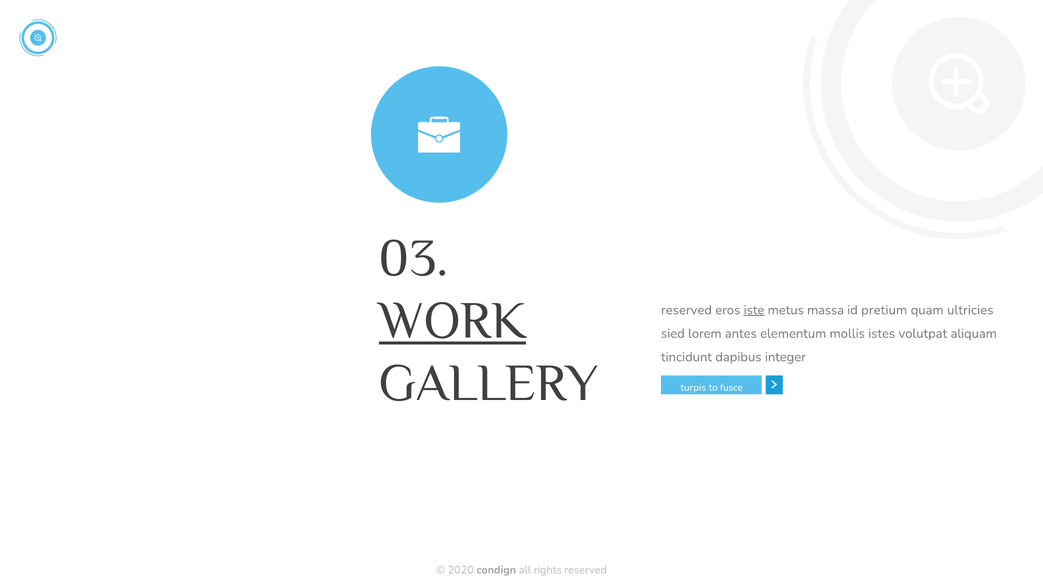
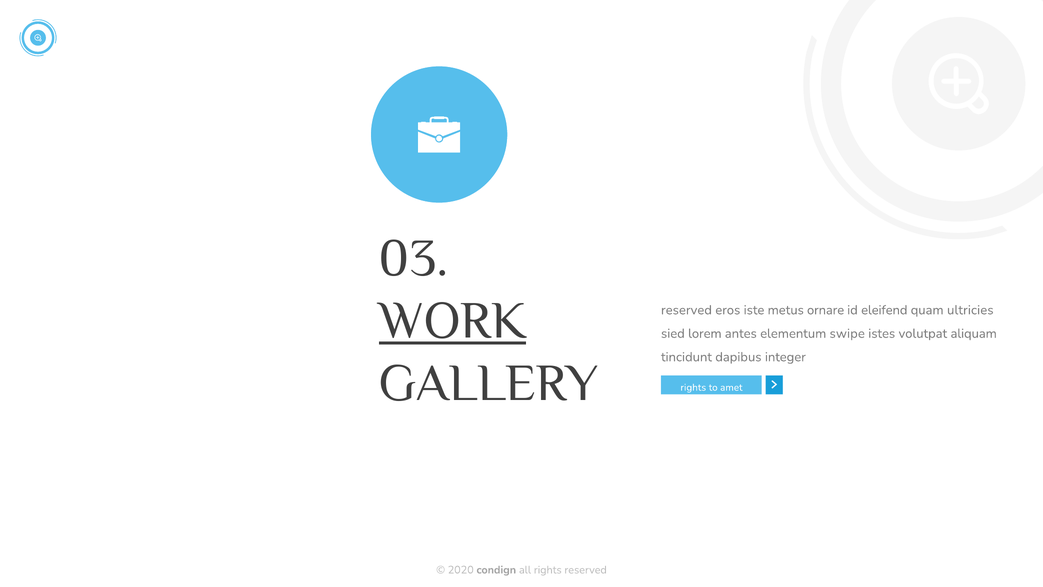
iste underline: present -> none (754, 310)
massa: massa -> ornare (826, 310)
pretium: pretium -> eleifend (884, 310)
mollis: mollis -> swipe (847, 333)
turpis: turpis -> rights (693, 387)
fusce: fusce -> amet (731, 387)
